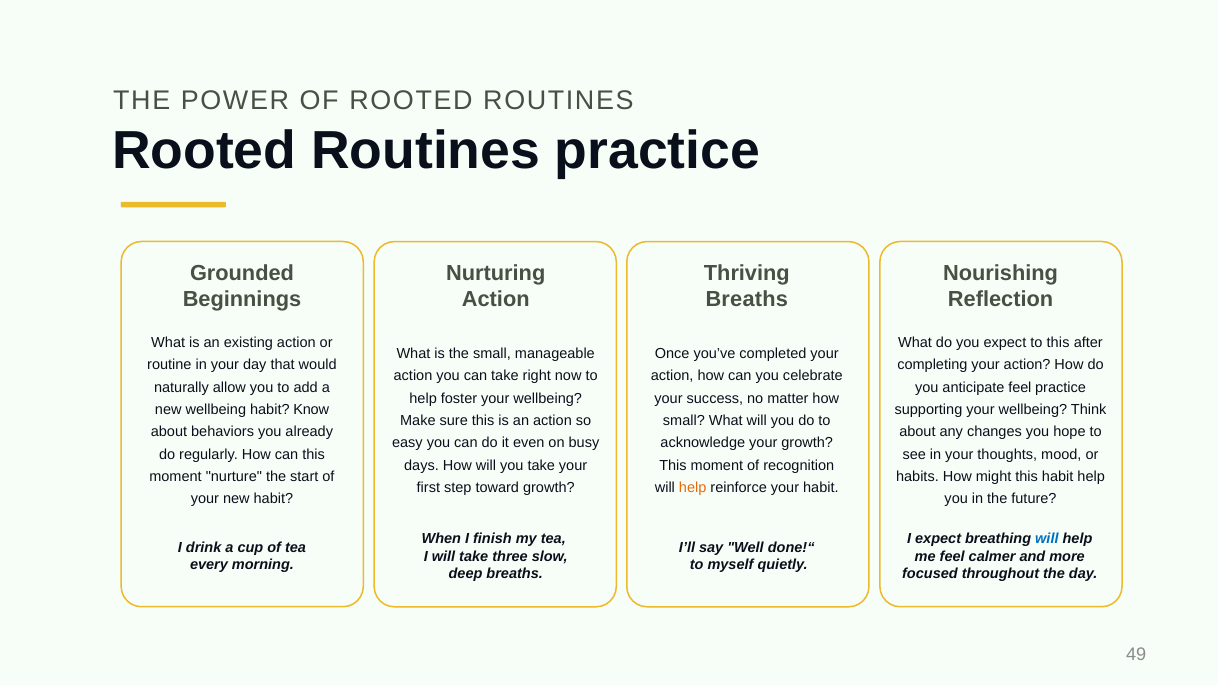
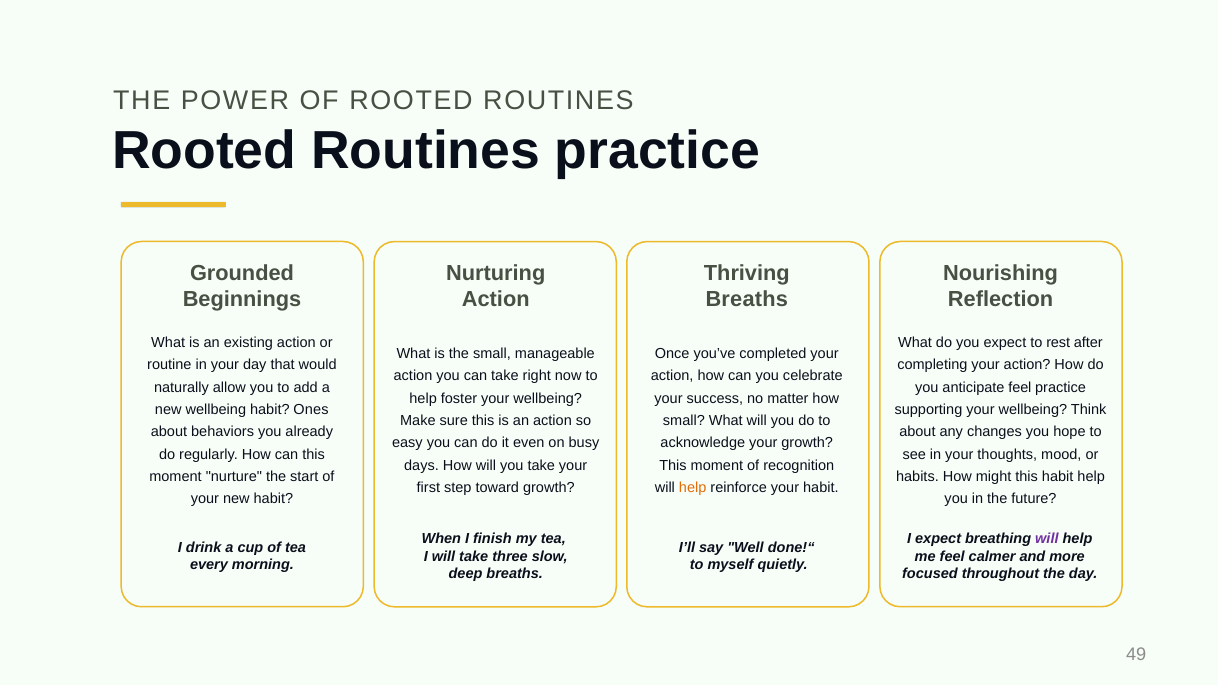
to this: this -> rest (1058, 343)
Know: Know -> Ones (311, 410)
will colour: blue -> purple (1047, 539)
